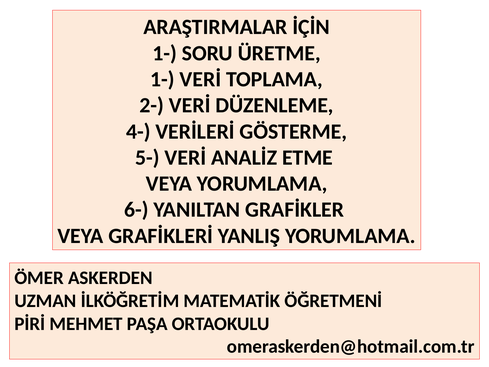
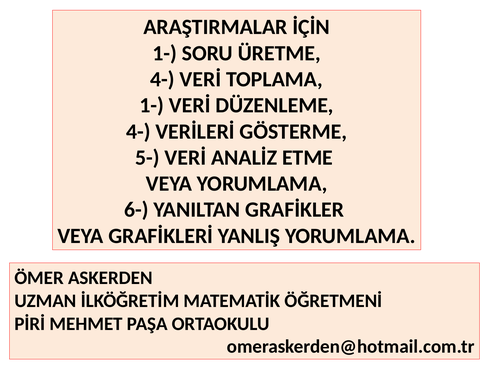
1-: 1- -> 4- (163, 79)
2-: 2- -> 1- (152, 105)
